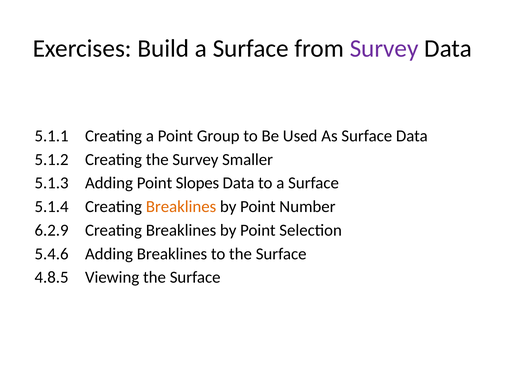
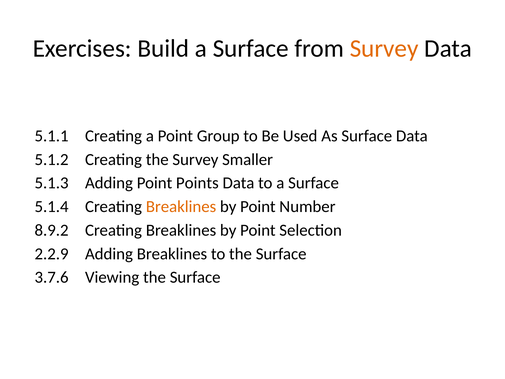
Survey colour: purple -> orange (384, 48)
Slopes: Slopes -> Points (197, 183)
6.2.9: 6.2.9 -> 8.9.2 (52, 230)
5.4.6: 5.4.6 -> 2.2.9 (52, 254)
4.8.5: 4.8.5 -> 3.7.6 (52, 277)
